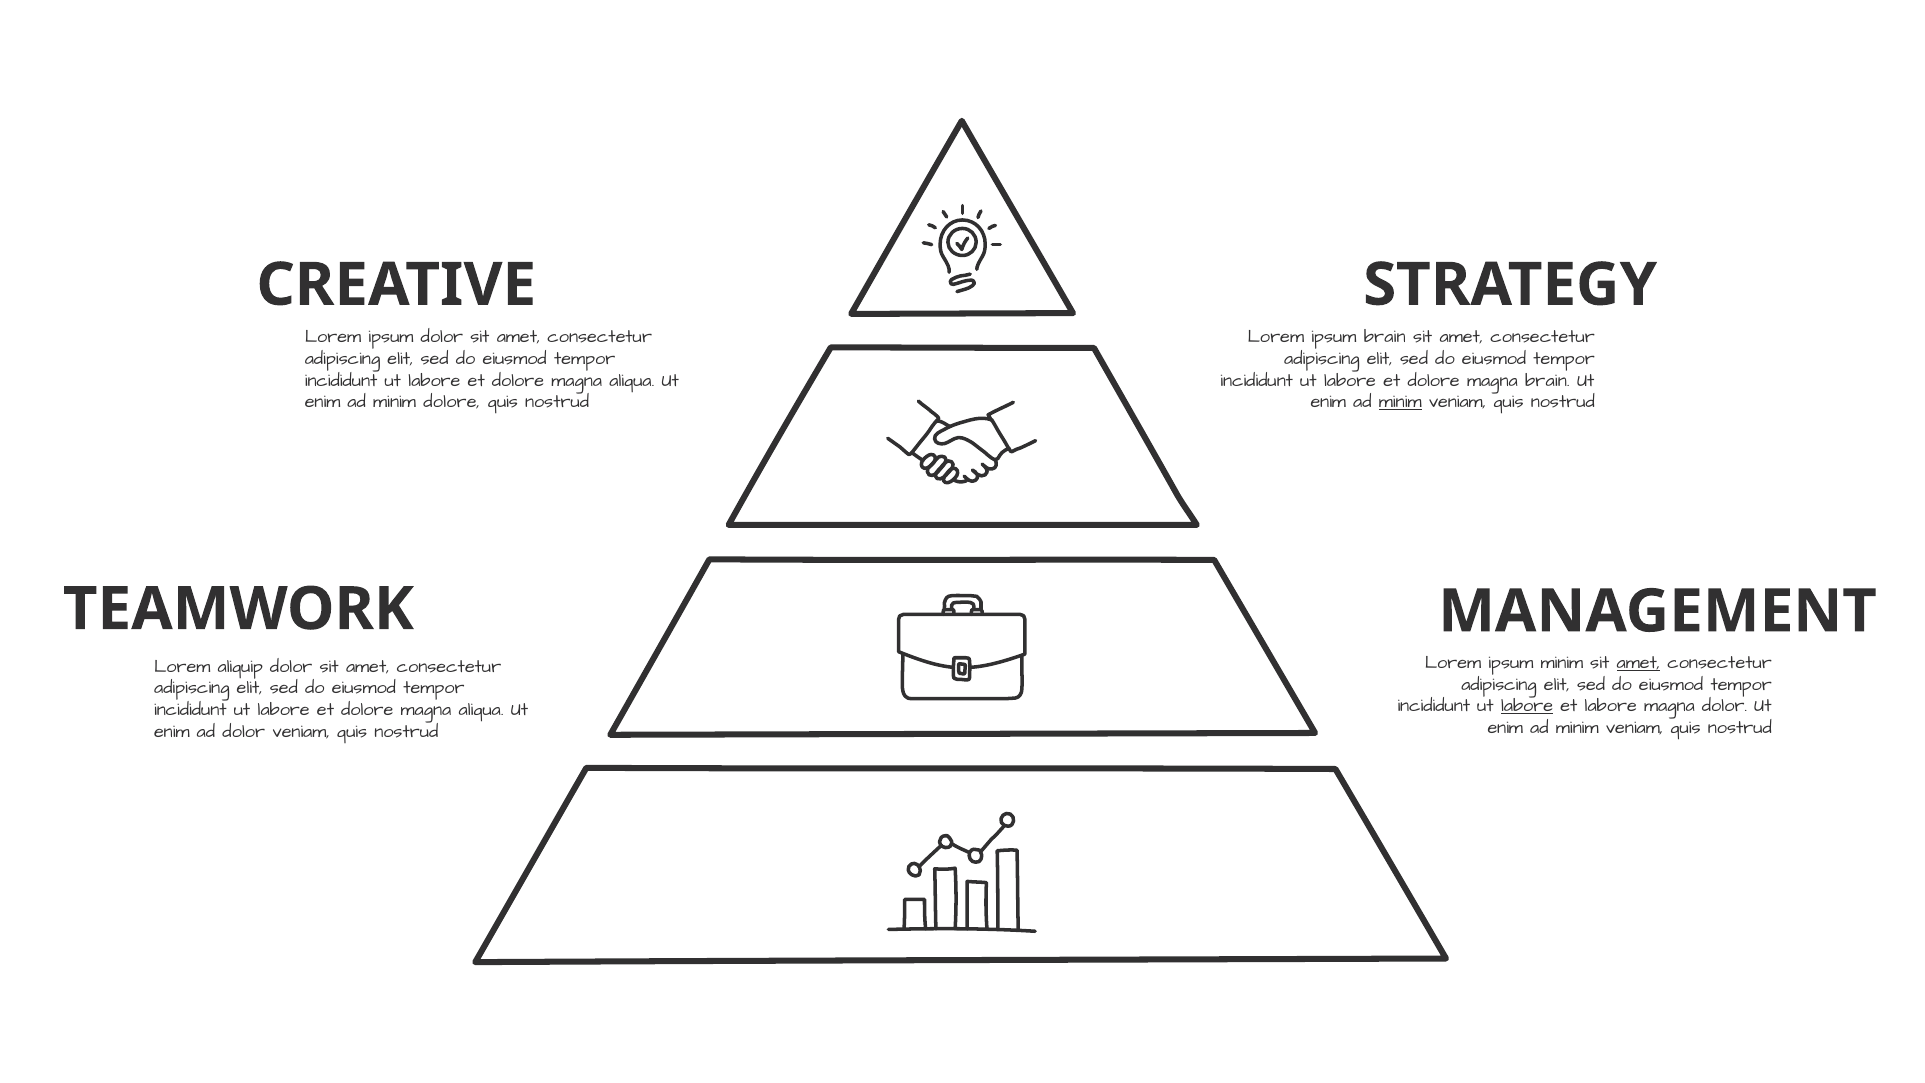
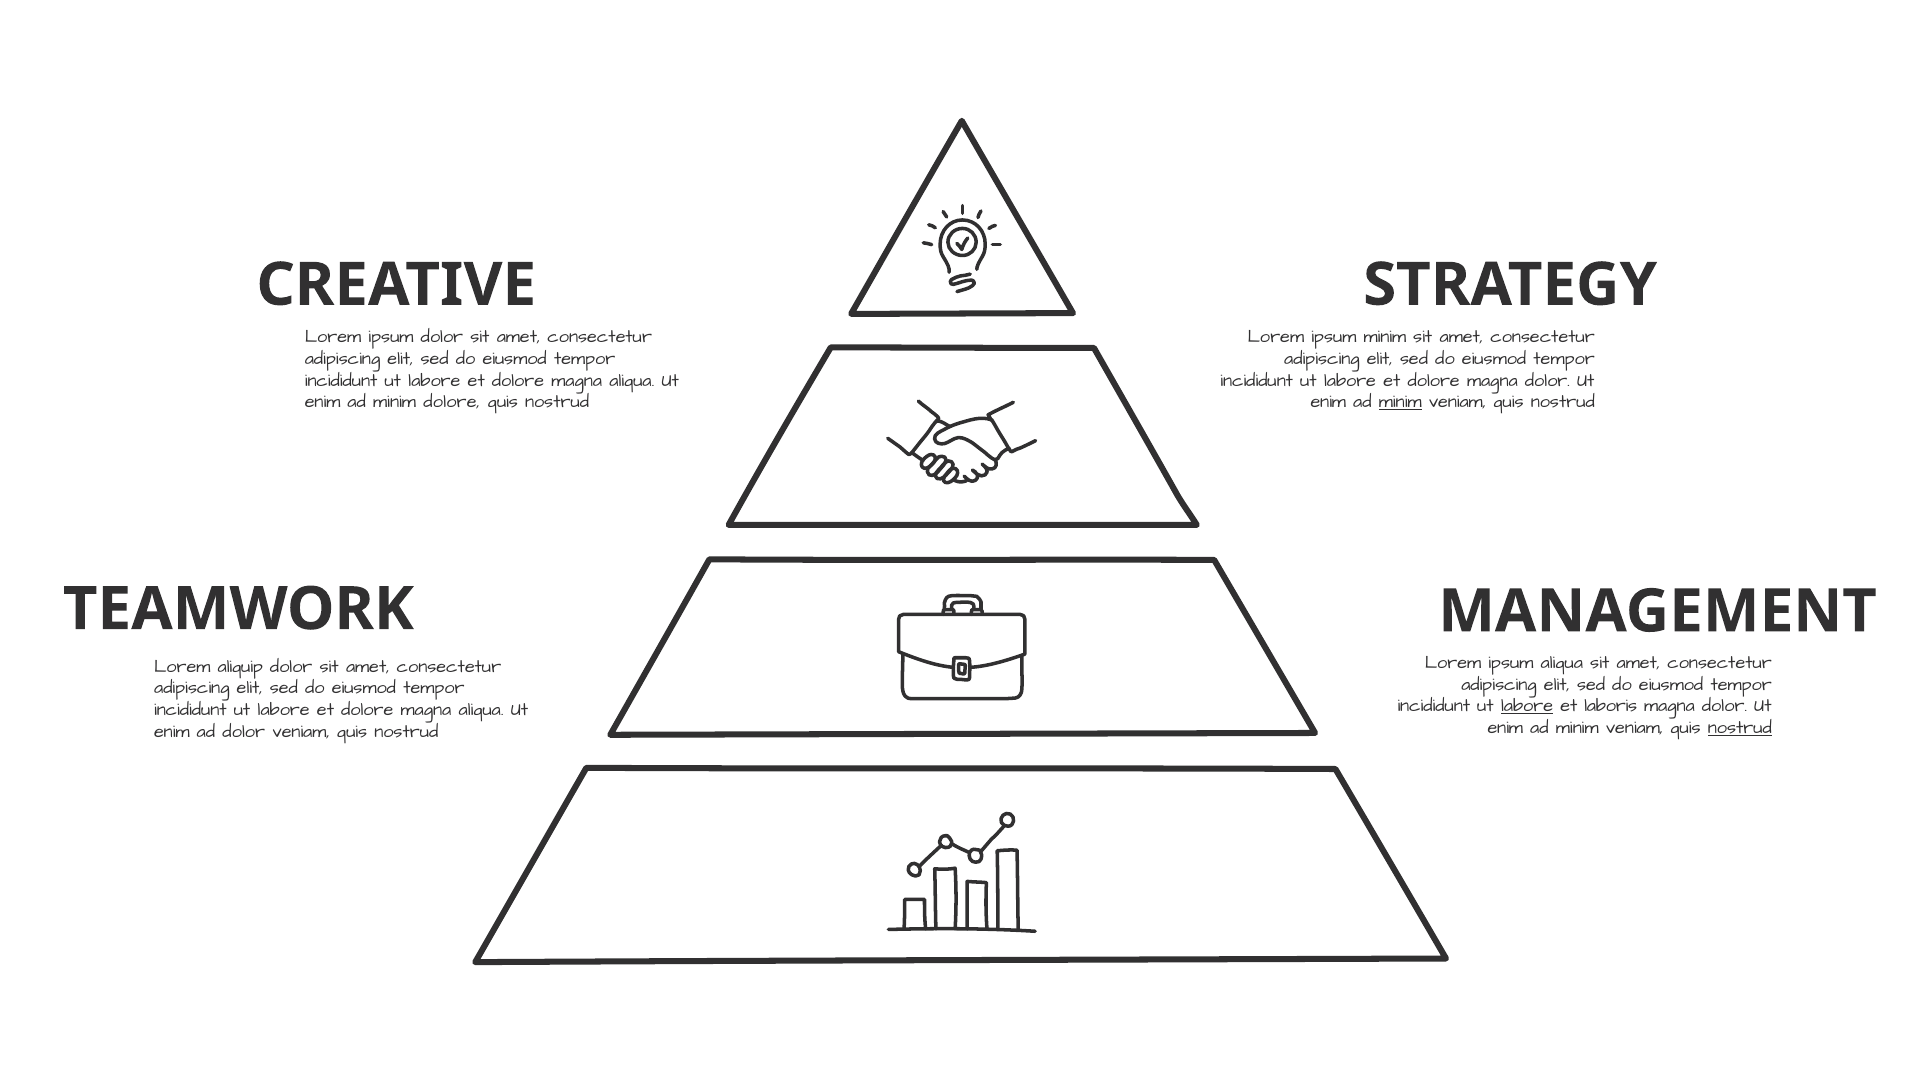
ipsum brain: brain -> minim (1385, 337)
dolore magna brain: brain -> dolor (1547, 380)
ipsum minim: minim -> aliqua (1562, 662)
amet underline: present -> none (1638, 662)
et labore: labore -> laboris (1611, 706)
nostrud underline: none -> present (1740, 727)
